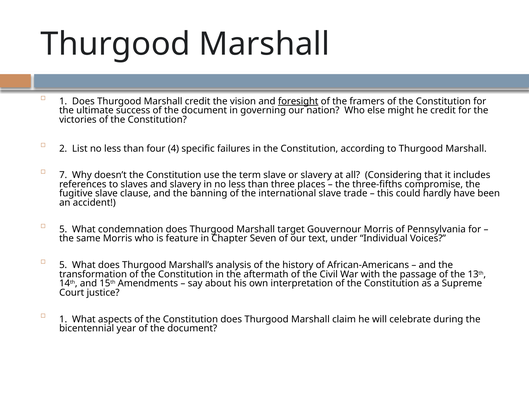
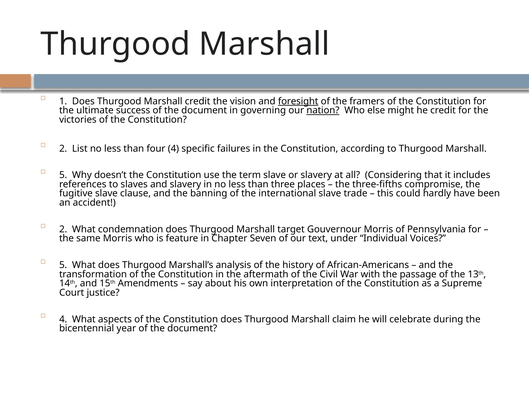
nation underline: none -> present (323, 110)
7: 7 -> 5 (63, 175)
5: 5 -> 2 (63, 229)
1: 1 -> 4 (63, 319)
